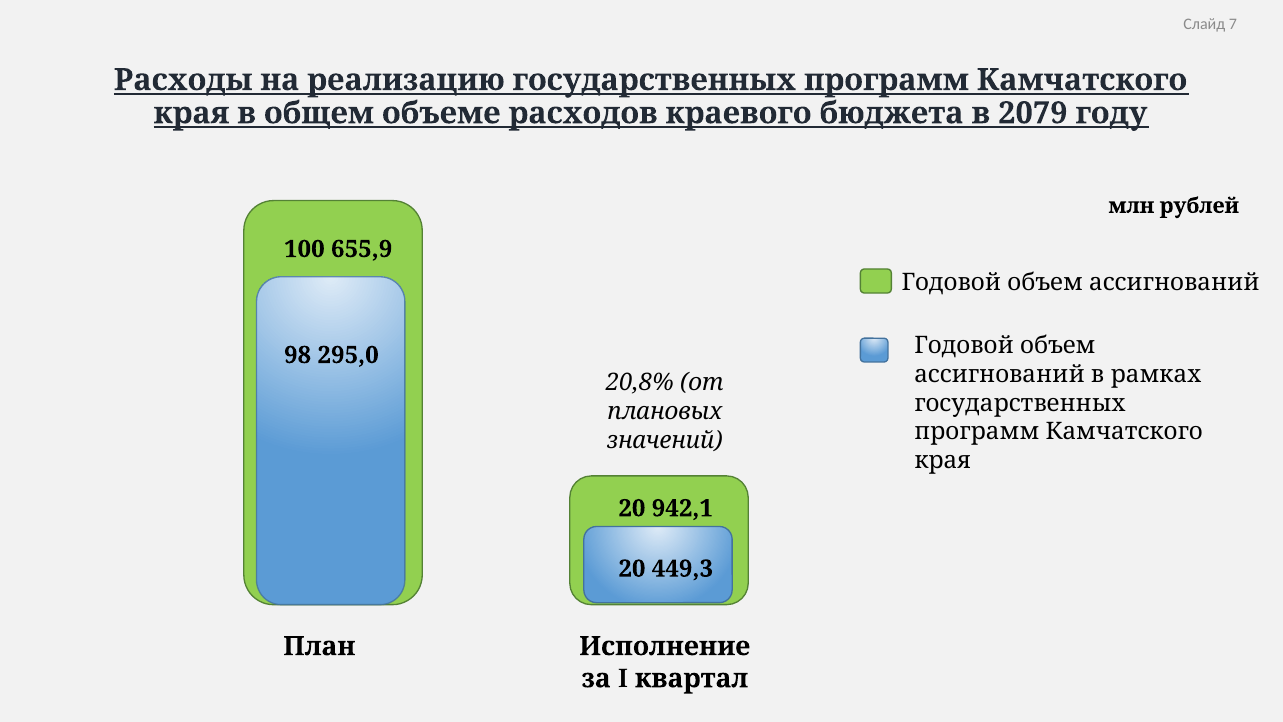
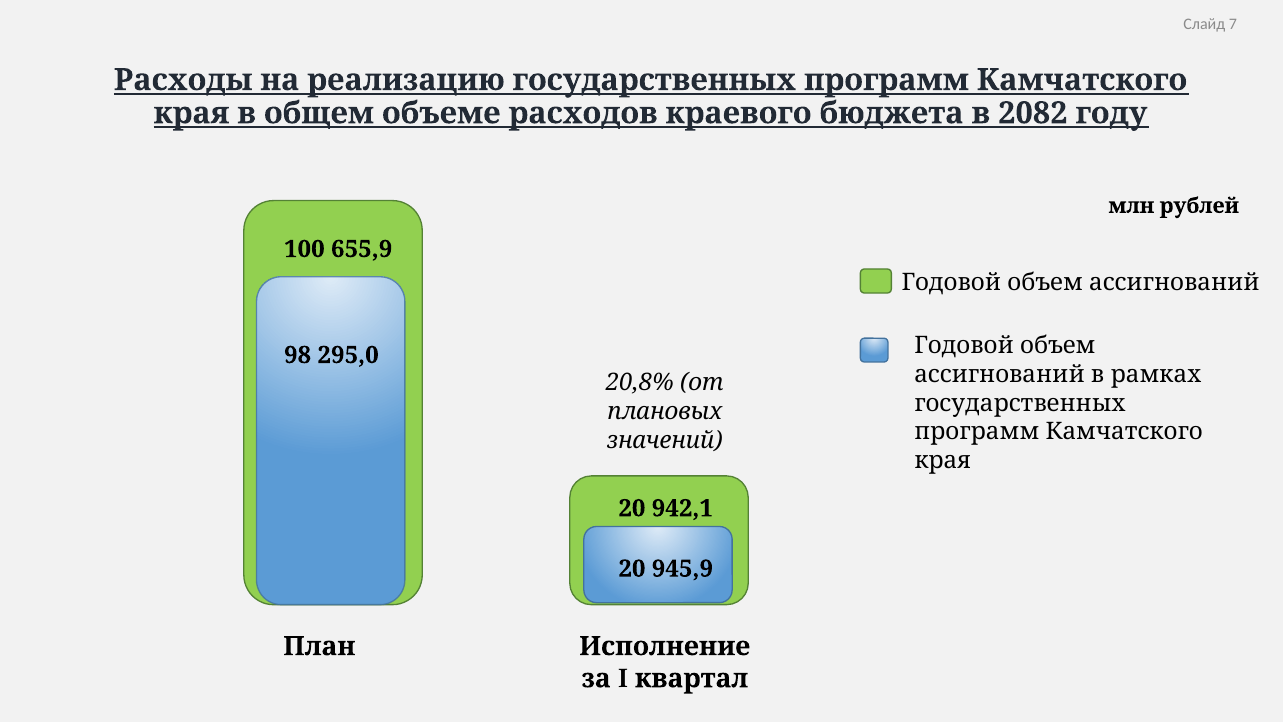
2079: 2079 -> 2082 (1033, 113)
449,3: 449,3 -> 945,9 (682, 569)
